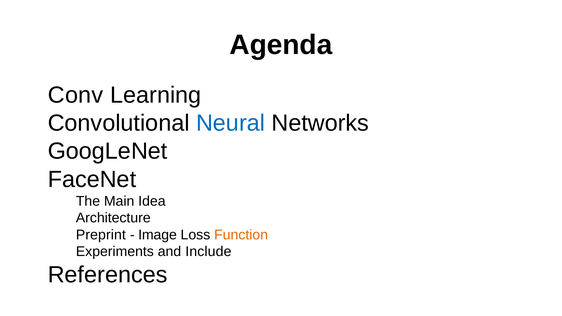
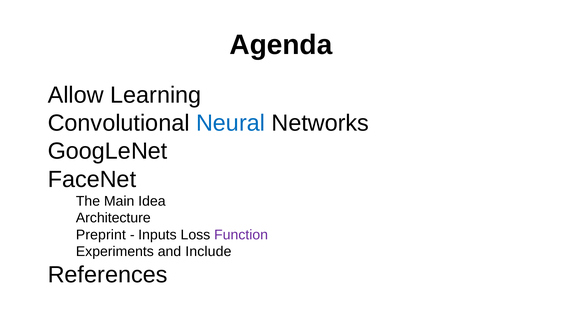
Conv: Conv -> Allow (76, 95)
Image: Image -> Inputs (157, 235)
Function colour: orange -> purple (241, 235)
